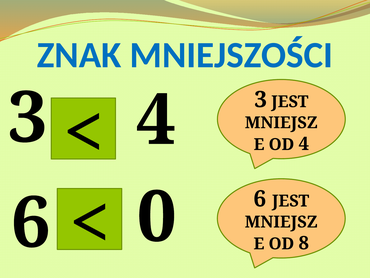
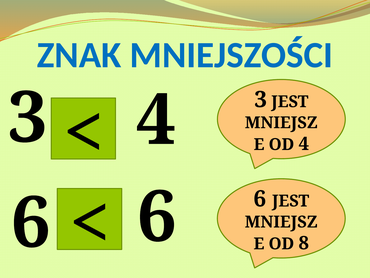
0: 0 -> 6 (157, 217)
